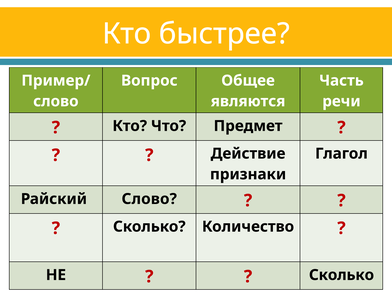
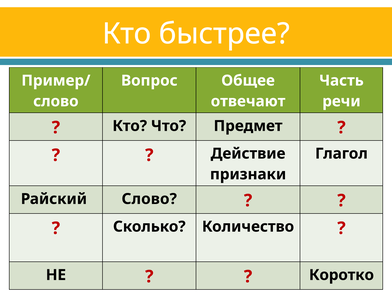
являются: являются -> отвечают (248, 101)
Сколько: Сколько -> Коротко (341, 275)
